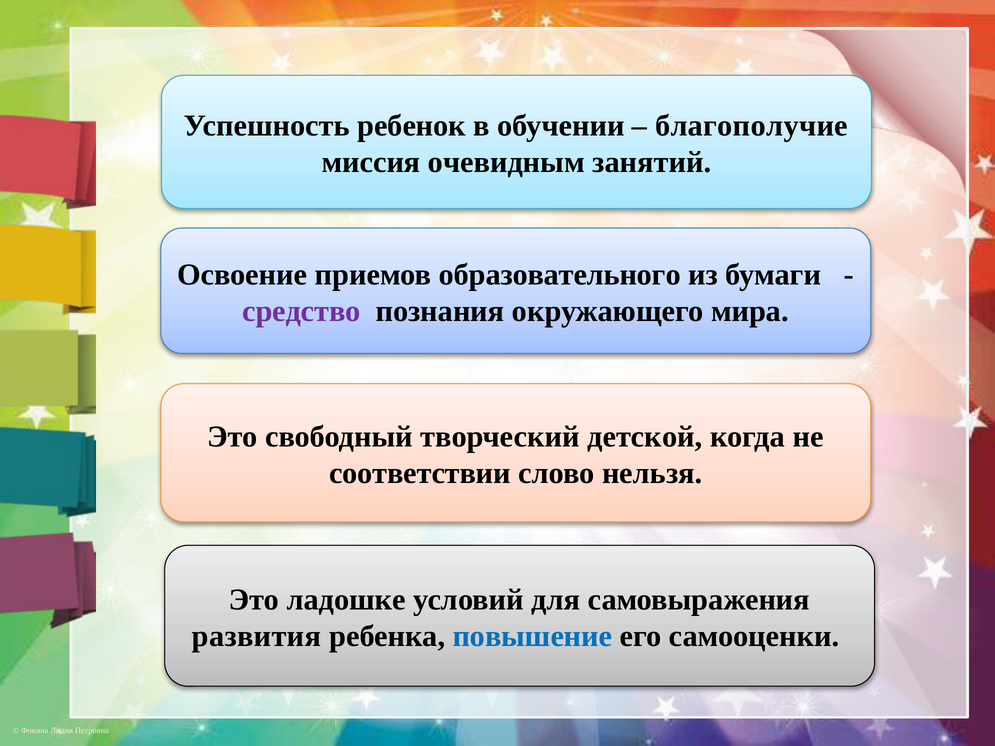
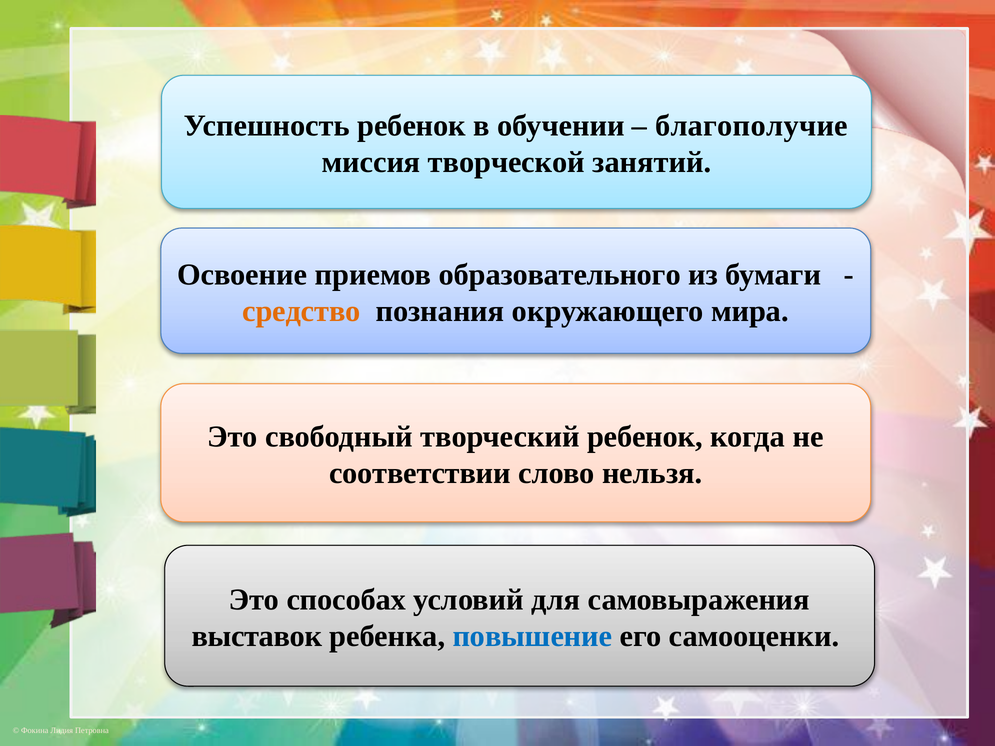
очевидным: очевидным -> творческой (506, 162)
средство colour: purple -> orange (301, 311)
творческий детской: детской -> ребенок (645, 437)
ладошке: ладошке -> способах (346, 600)
развития: развития -> выставок (257, 636)
